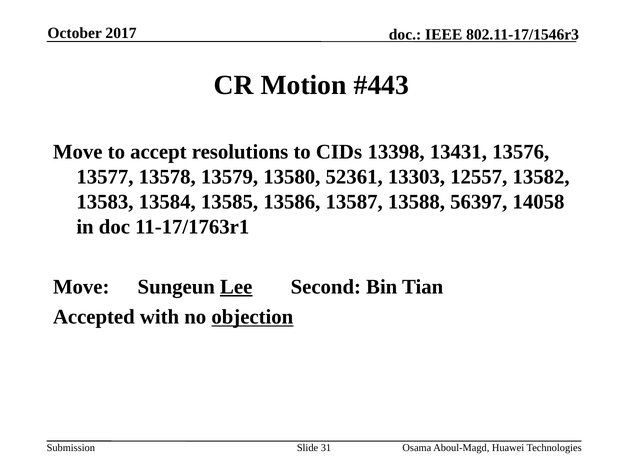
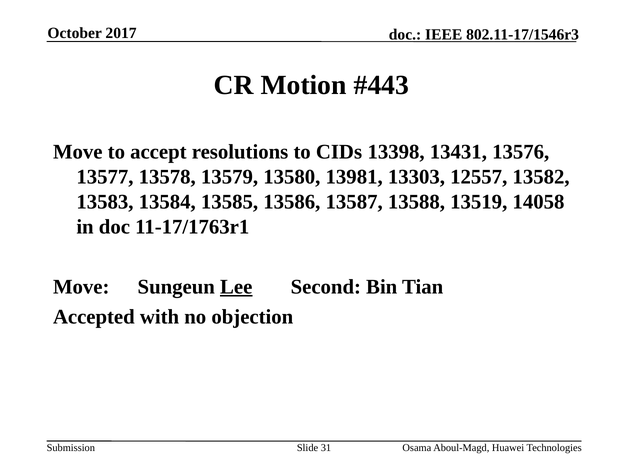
52361: 52361 -> 13981 (354, 177)
56397: 56397 -> 13519 (479, 202)
objection underline: present -> none (252, 317)
